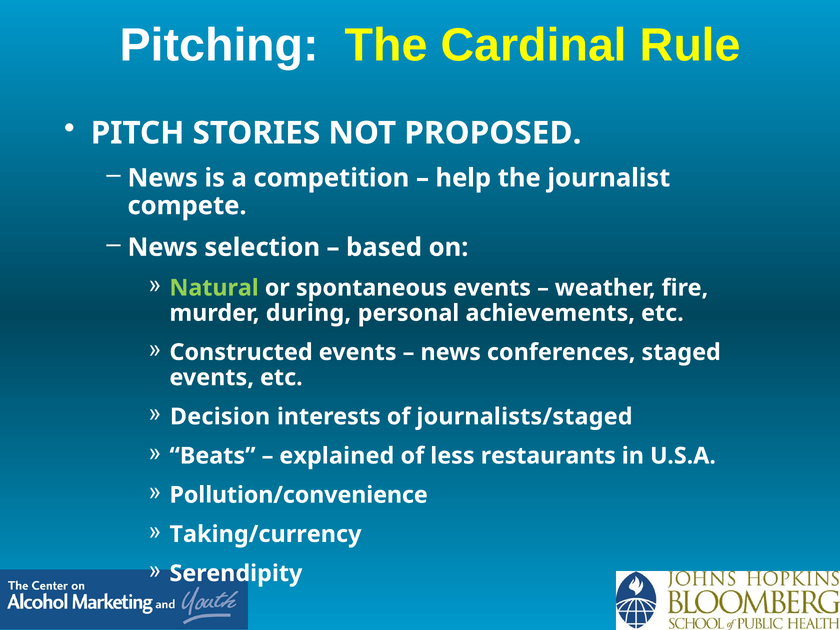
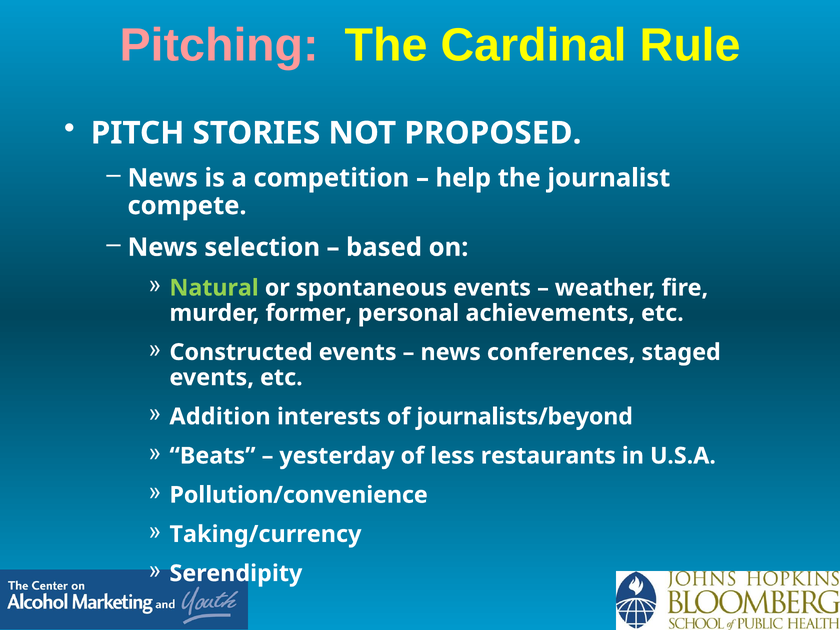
Pitching colour: white -> pink (219, 45)
during: during -> former (309, 313)
Decision: Decision -> Addition (220, 417)
journalists/staged: journalists/staged -> journalists/beyond (525, 417)
explained: explained -> yesterday (337, 456)
